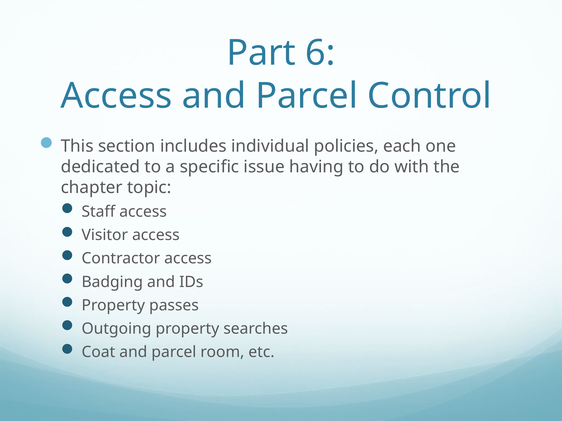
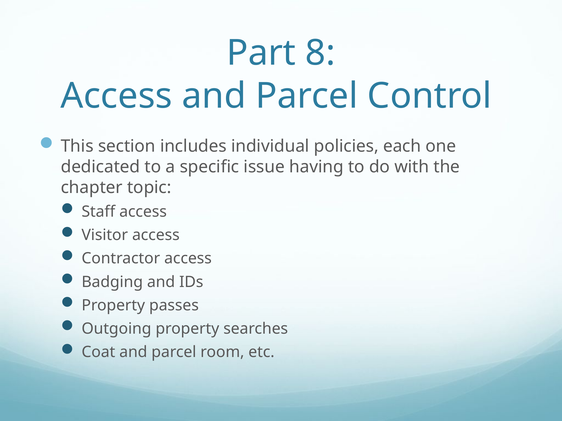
6: 6 -> 8 (320, 53)
